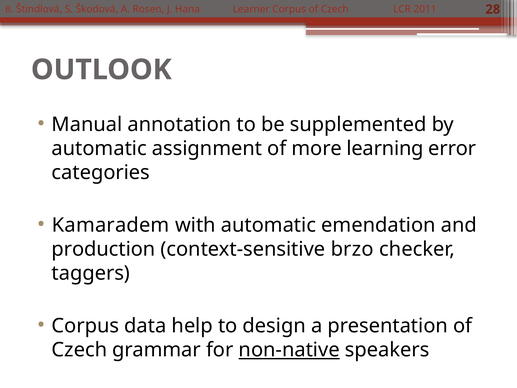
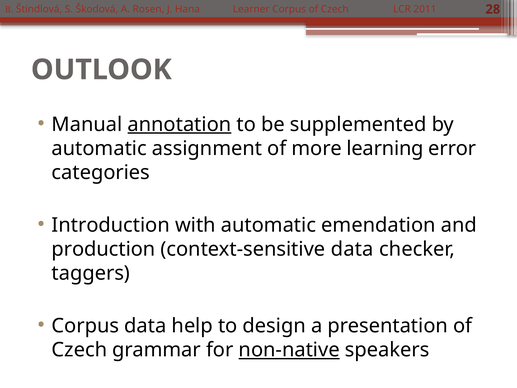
annotation underline: none -> present (179, 124)
Kamaradem: Kamaradem -> Introduction (111, 225)
context-sensitive brzo: brzo -> data (352, 249)
